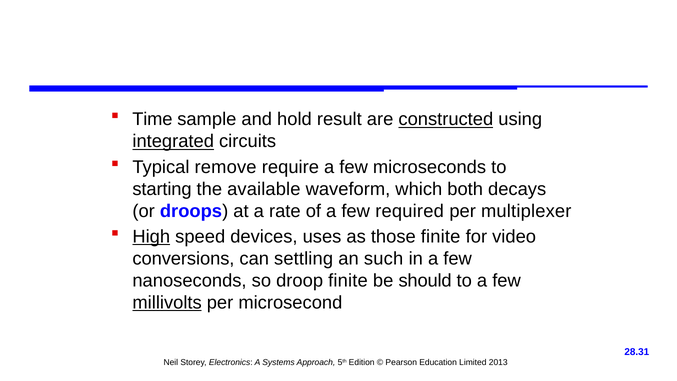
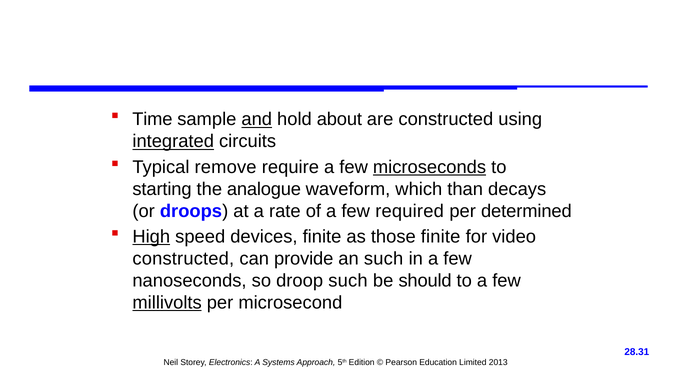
and underline: none -> present (257, 119)
result: result -> about (339, 119)
constructed underline: present -> none (446, 119)
microseconds underline: none -> present (430, 167)
available: available -> analogue (264, 189)
both: both -> than (465, 189)
multiplexer: multiplexer -> determined (526, 211)
devices uses: uses -> finite (322, 237)
conversions: conversions -> constructed (183, 259)
settling: settling -> provide (304, 259)
droop finite: finite -> such (348, 281)
